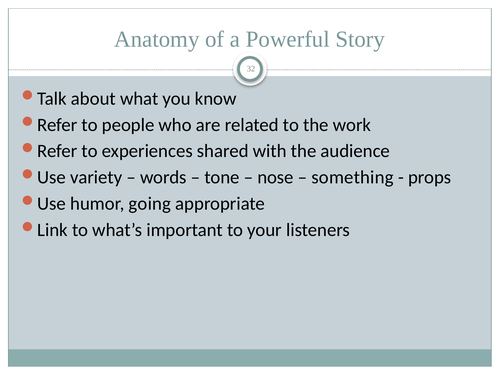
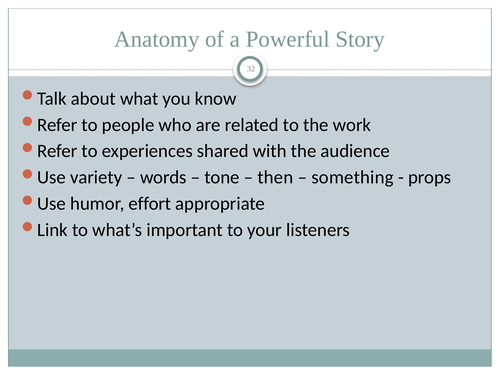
nose: nose -> then (275, 177)
going: going -> effort (150, 204)
